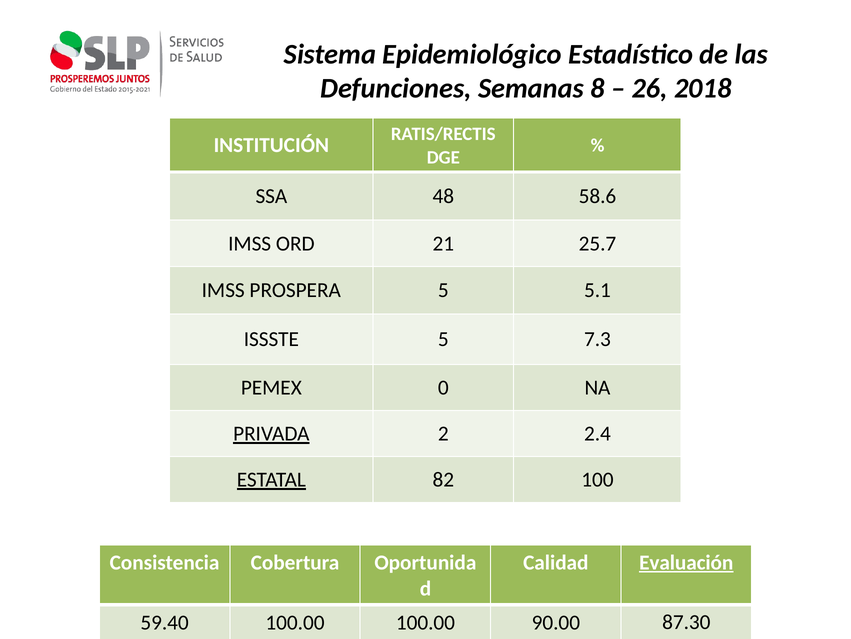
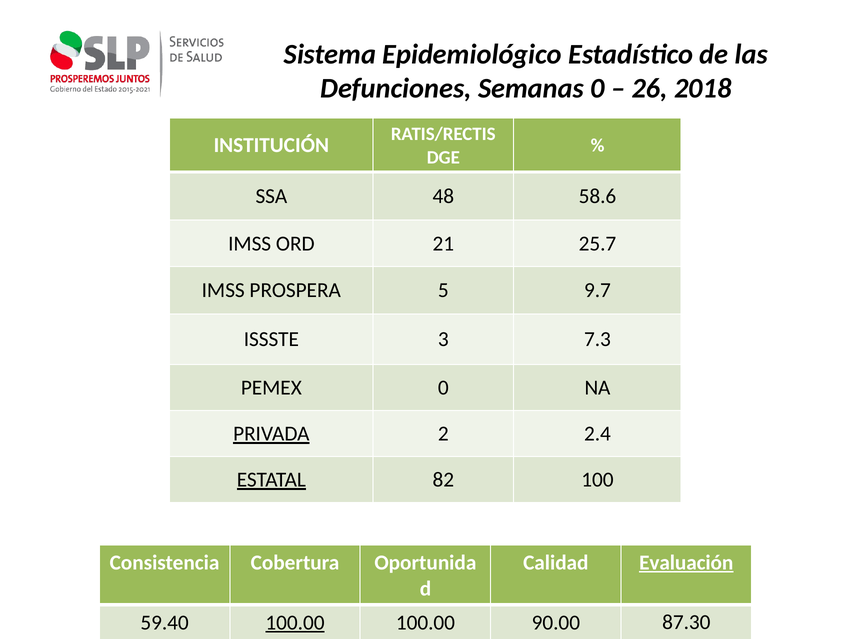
Semanas 8: 8 -> 0 (598, 88)
5.1: 5.1 -> 9.7 (597, 290)
ISSSTE 5: 5 -> 3 (443, 339)
100.00 underline: none -> present (295, 622)
